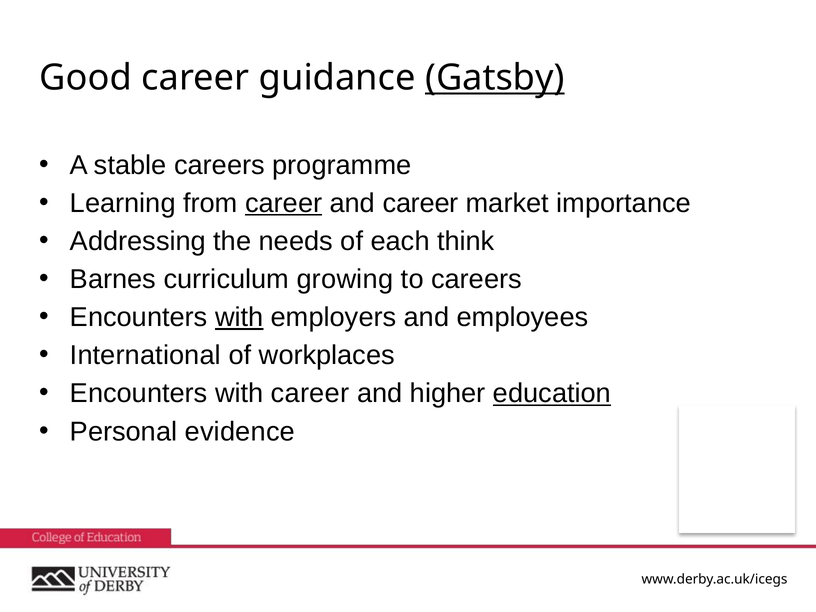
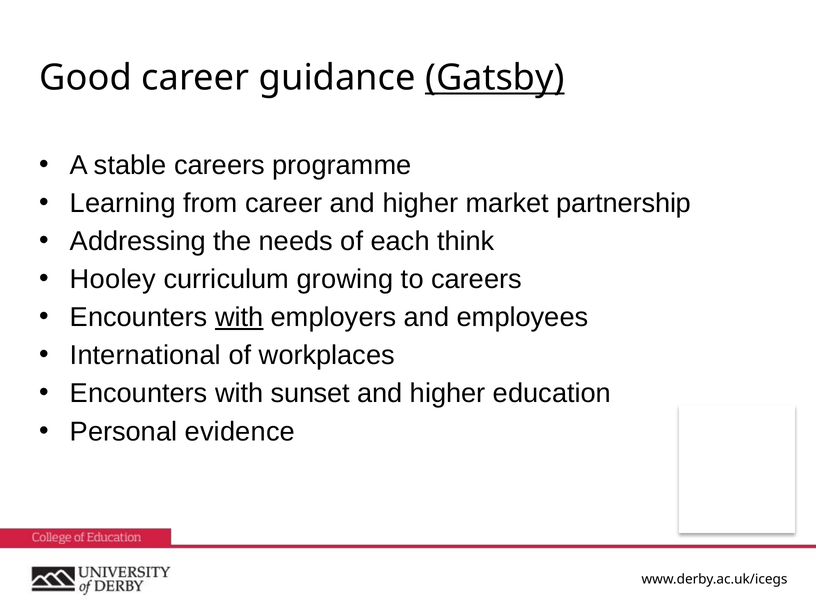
career underline: present -> none (284, 203)
career: career -> higher (420, 203)
importance: importance -> partnership (624, 203)
Barnes: Barnes -> Hooley (113, 279)
with career: career -> sunset (310, 393)
education underline: present -> none (552, 393)
